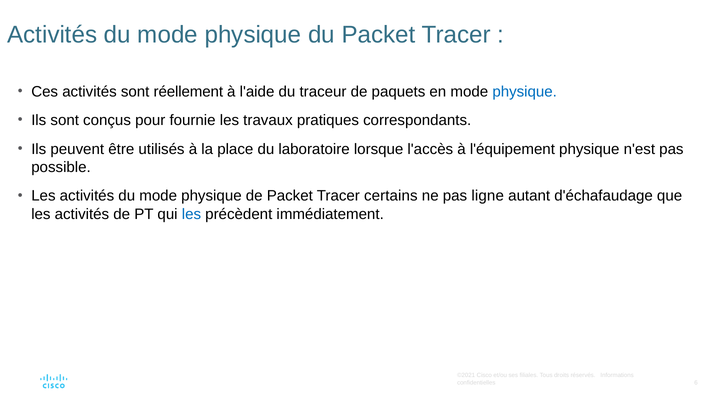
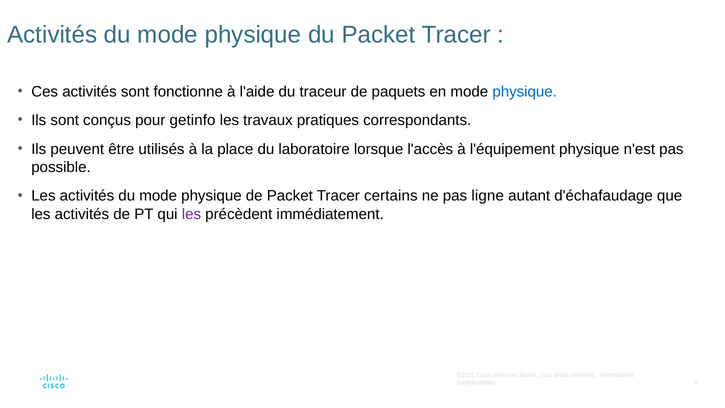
réellement: réellement -> fonctionne (188, 92)
fournie: fournie -> getinfo (192, 120)
les colour: blue -> purple (191, 214)
